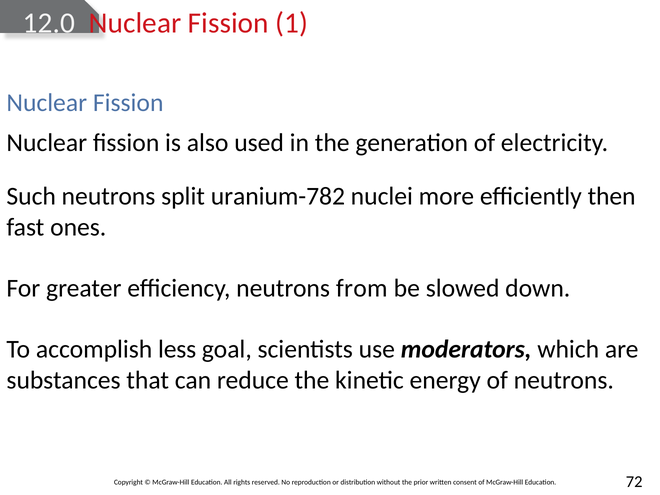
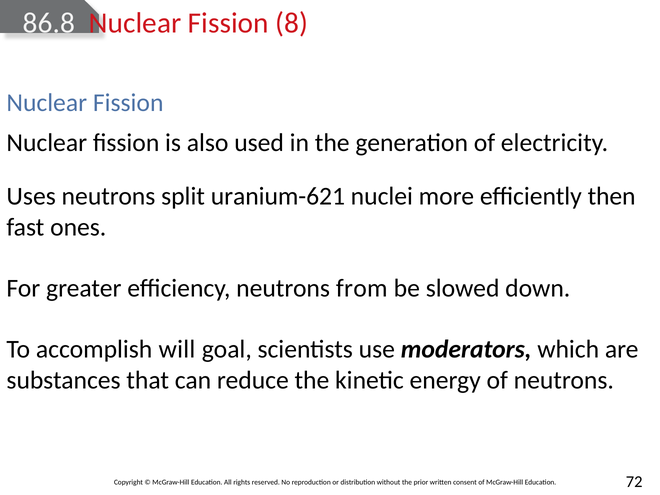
12.0: 12.0 -> 86.8 (49, 23)
1: 1 -> 8 (292, 23)
Such: Such -> Uses (31, 196)
uranium-782: uranium-782 -> uranium-621 (278, 196)
less: less -> will (177, 349)
